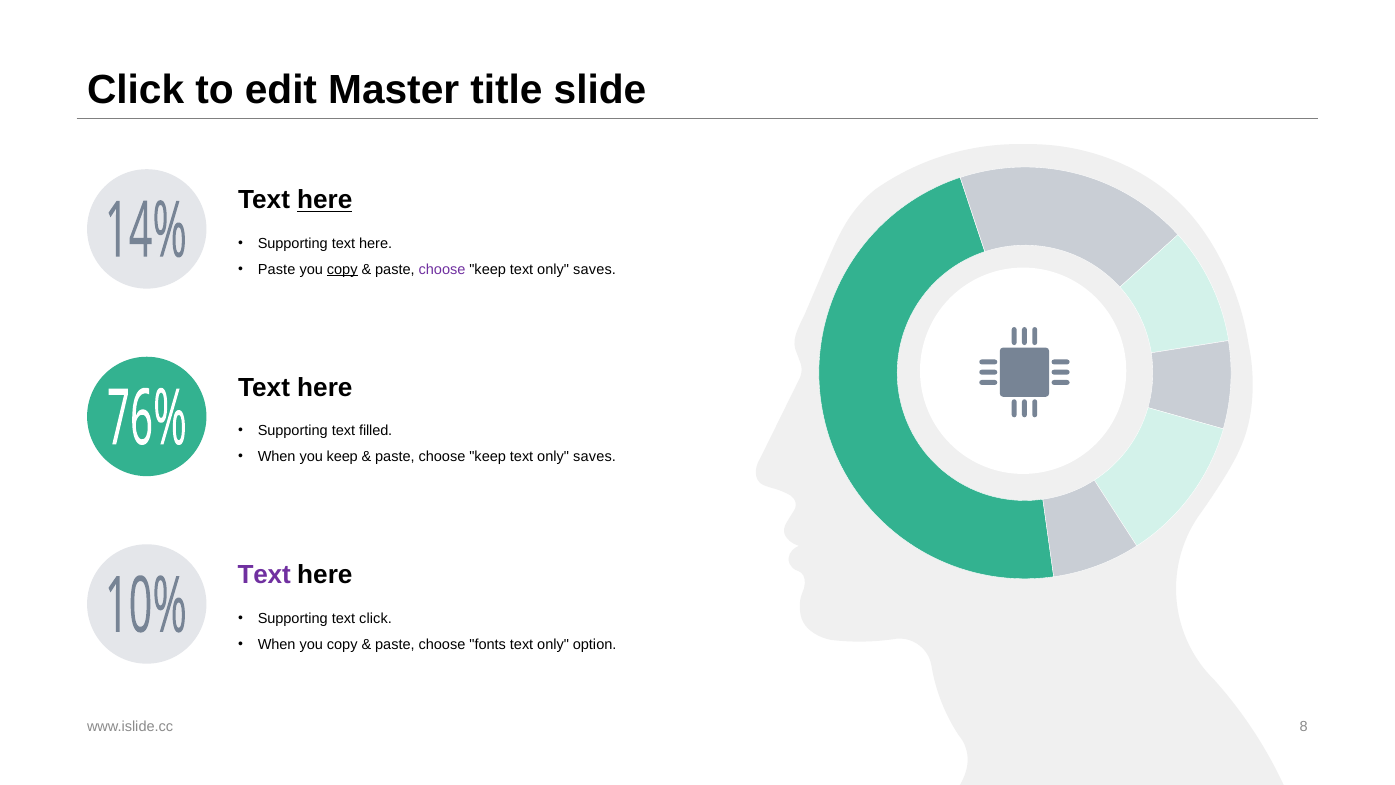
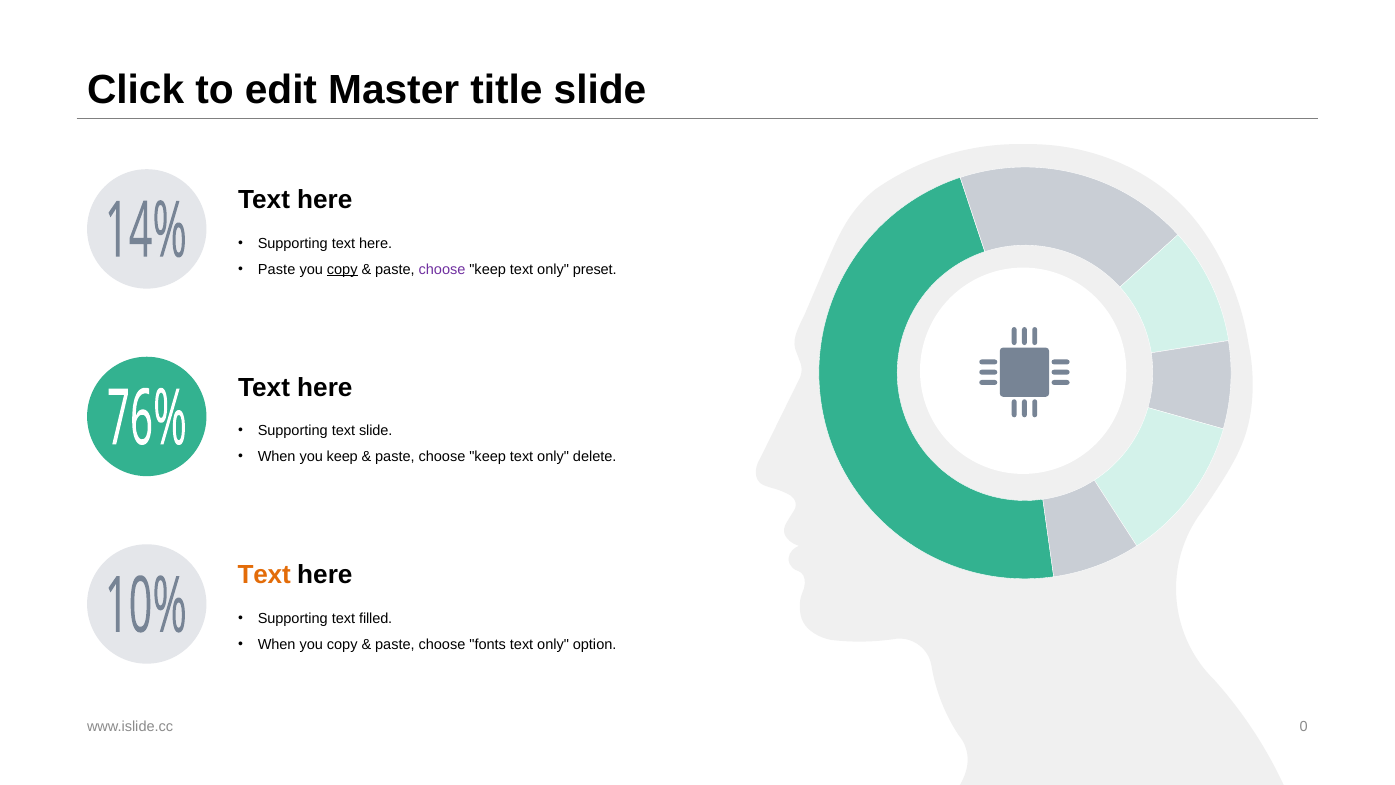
here underline: present -> none (325, 200)
saves: saves -> preset (595, 269)
text filled: filled -> slide (376, 431)
saves: saves -> delete (595, 457)
Text colour: purple -> orange (264, 575)
text click: click -> filled (376, 618)
8: 8 -> 0 (1304, 727)
